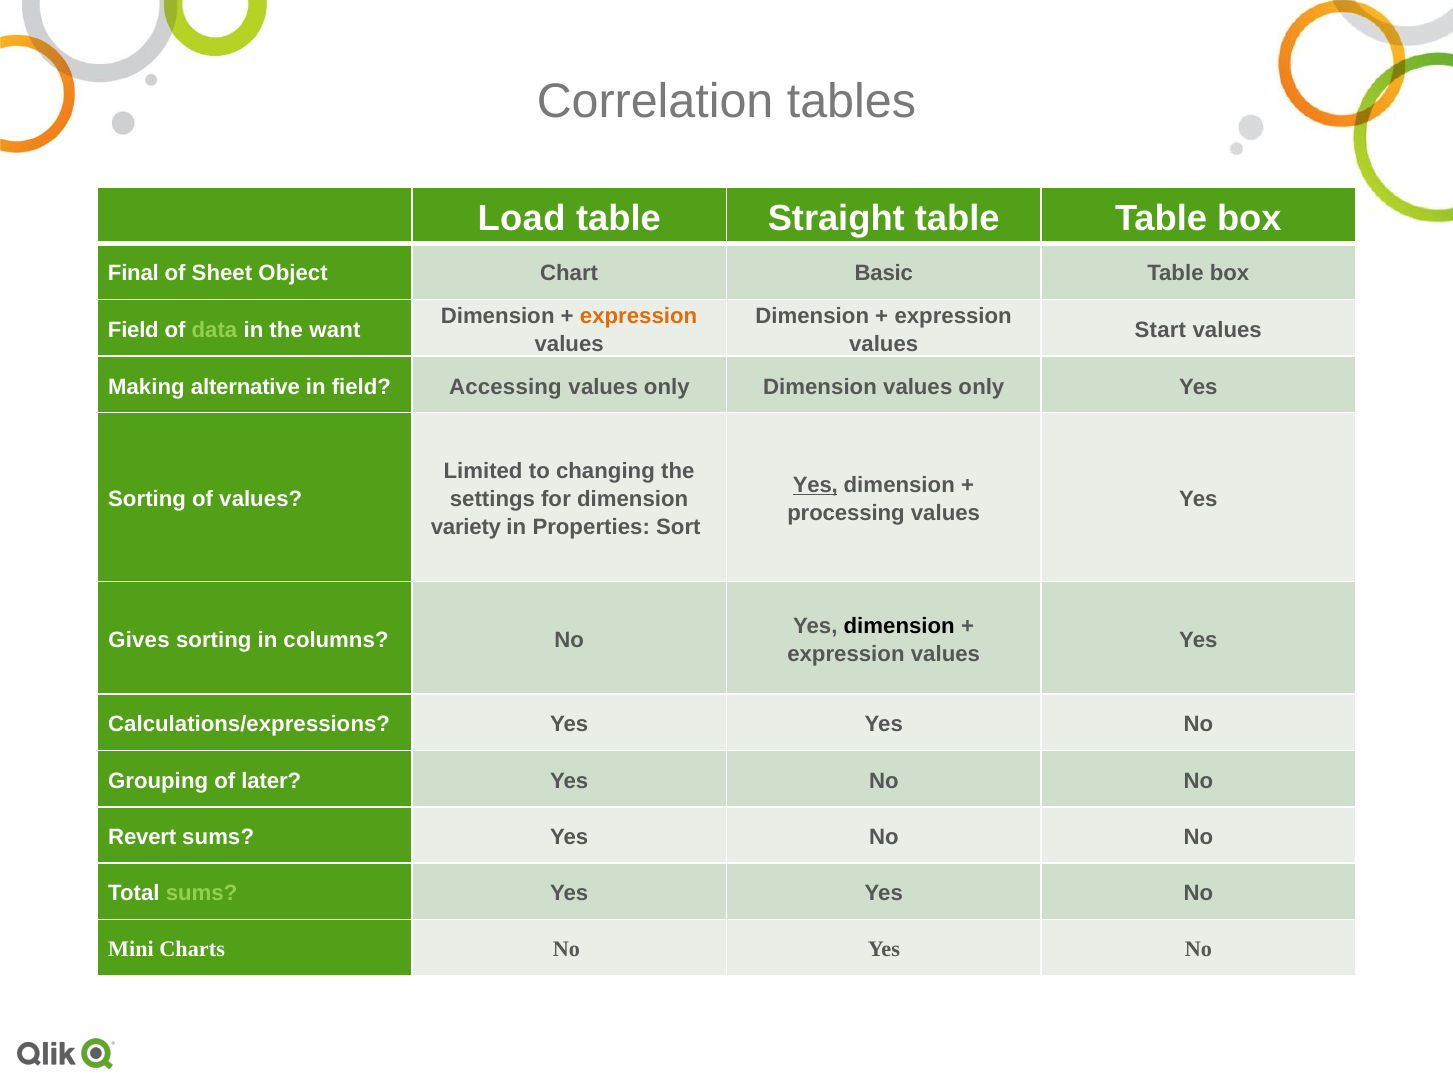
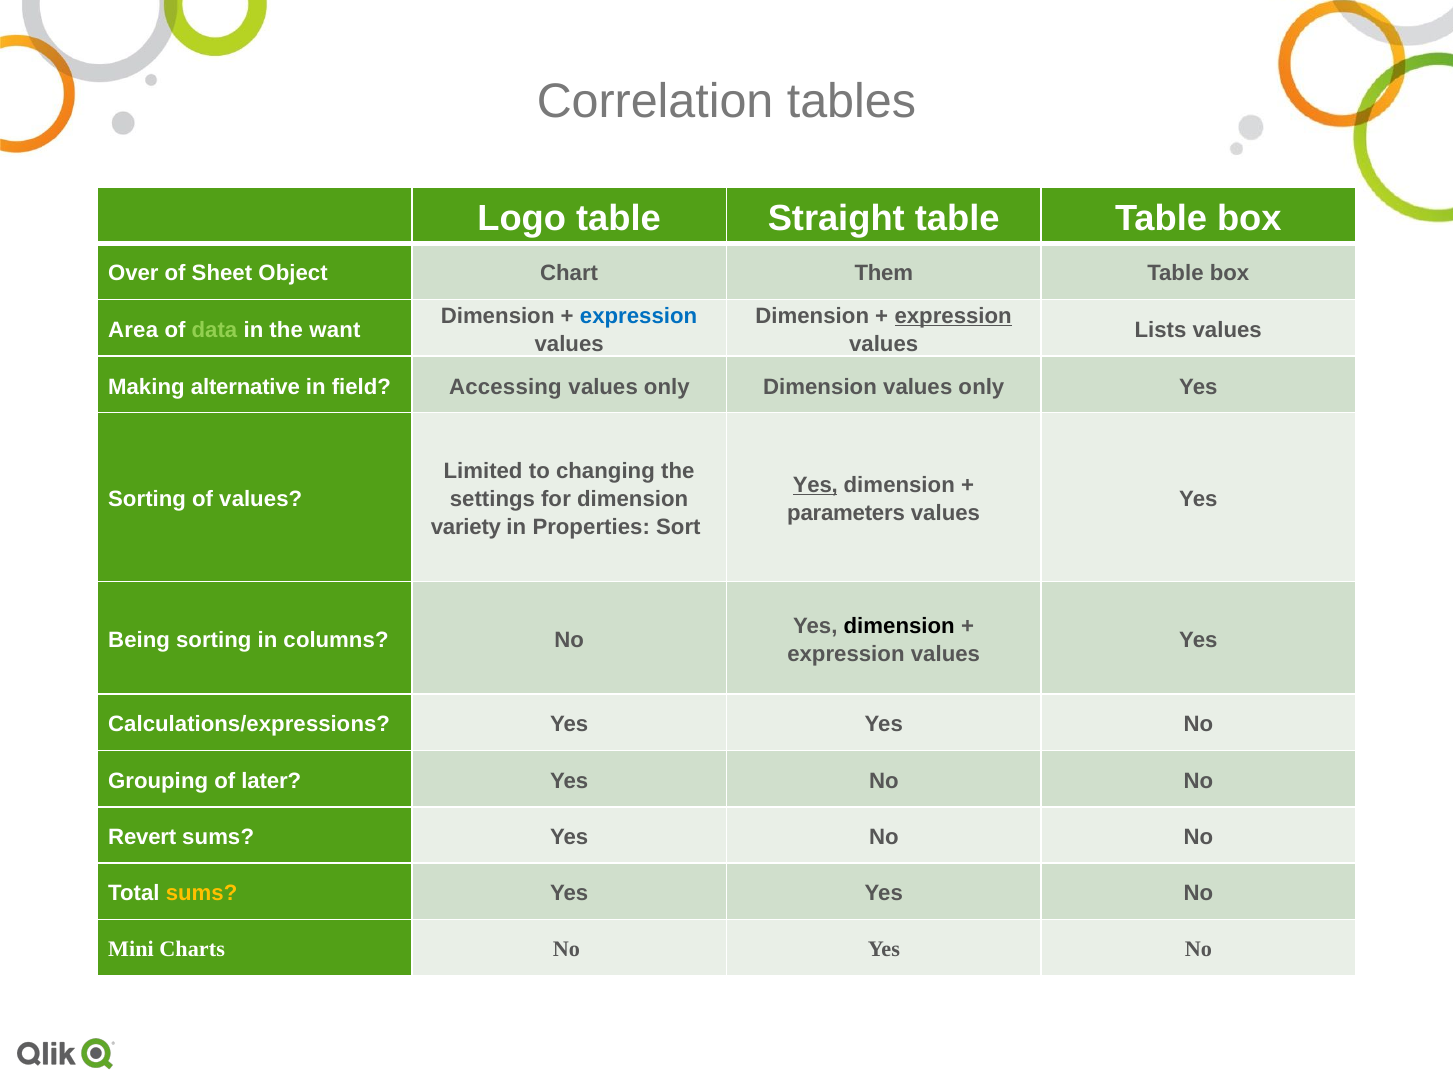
Load: Load -> Logo (522, 219)
Final: Final -> Over (133, 273)
Basic: Basic -> Them (884, 273)
expression colour: orange -> blue (639, 316)
expression underline: none -> present (953, 316)
Field: Field -> Area (133, 330)
Start: Start -> Lists (1161, 330)
processing: processing -> parameters (846, 513)
Gives: Gives -> Being (139, 640)
sums colour: light green -> yellow (202, 893)
